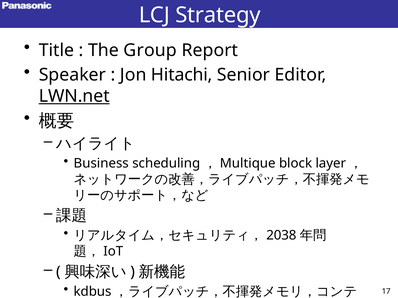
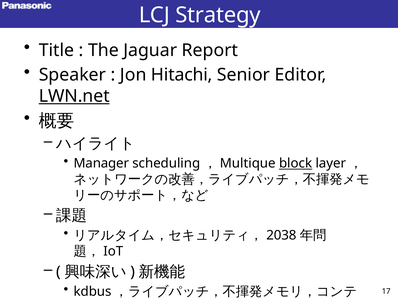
Group: Group -> Jaguar (150, 50)
Business: Business -> Manager (101, 164)
block underline: none -> present (296, 164)
